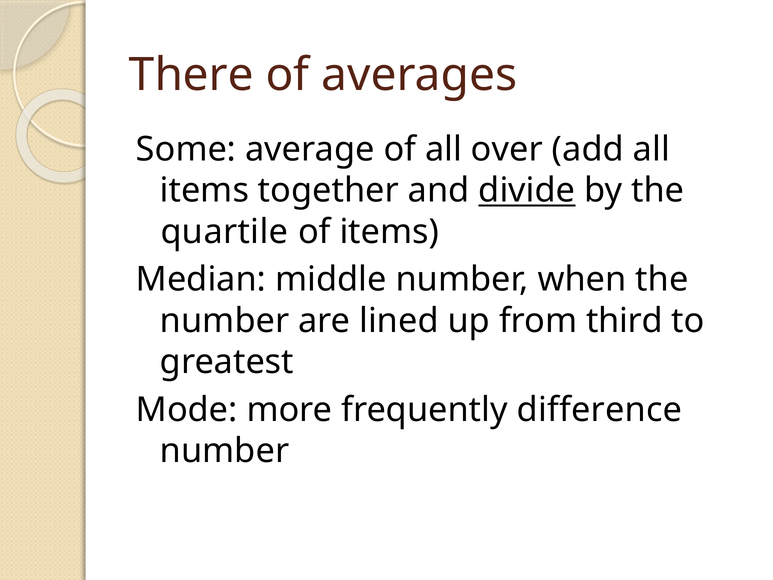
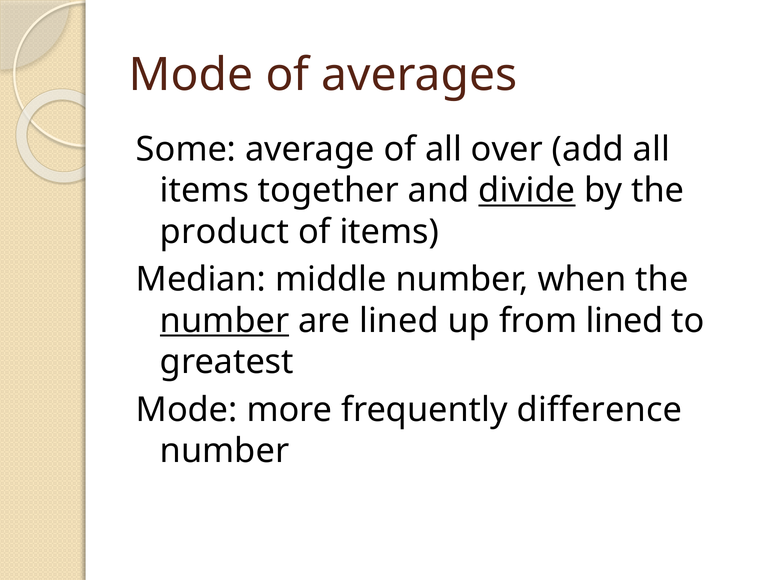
There: There -> Mode (191, 75)
quartile: quartile -> product (224, 232)
number underline: none -> present (225, 321)
from third: third -> lined (625, 321)
